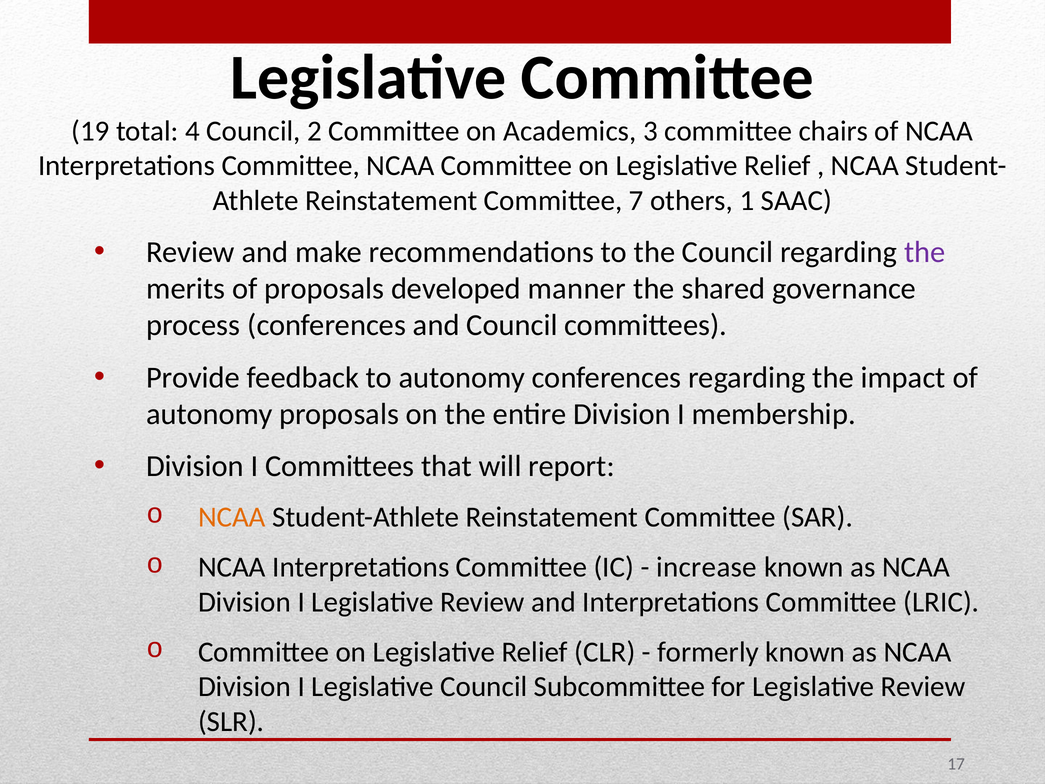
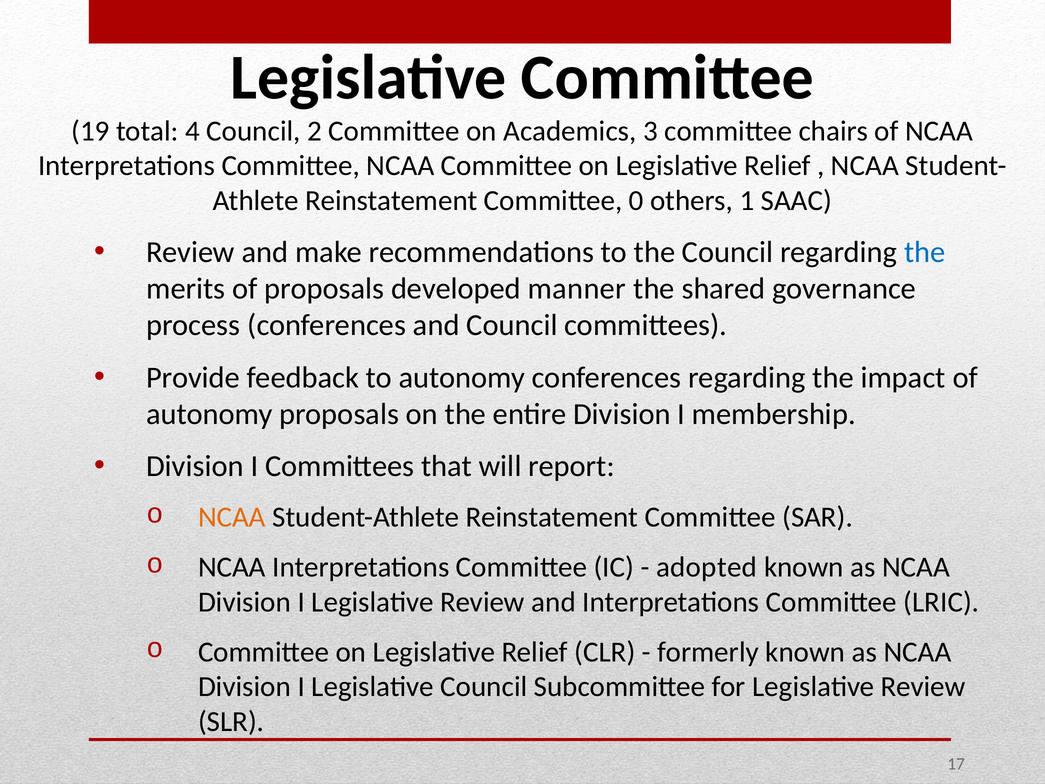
7: 7 -> 0 (636, 201)
the colour: purple -> blue (925, 252)
increase: increase -> adopted (707, 567)
